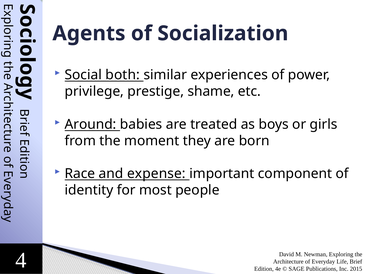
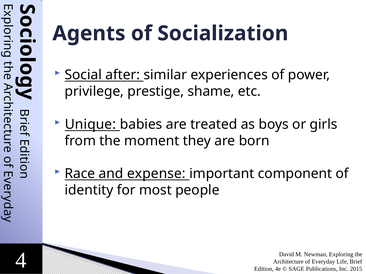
both: both -> after (123, 75)
Around: Around -> Unique (90, 125)
